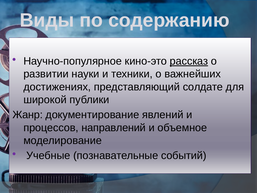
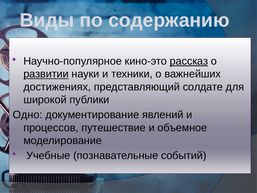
развитии underline: none -> present (46, 74)
Жанр: Жанр -> Одно (28, 115)
направлений: направлений -> путешествие (114, 128)
